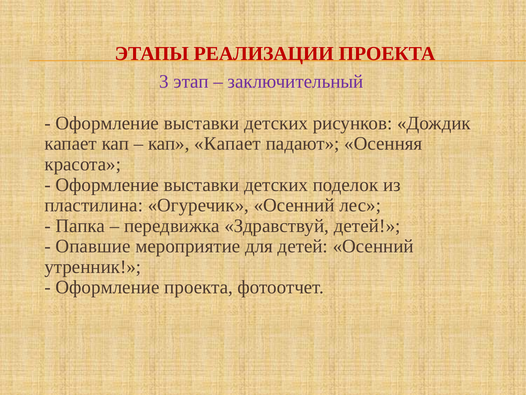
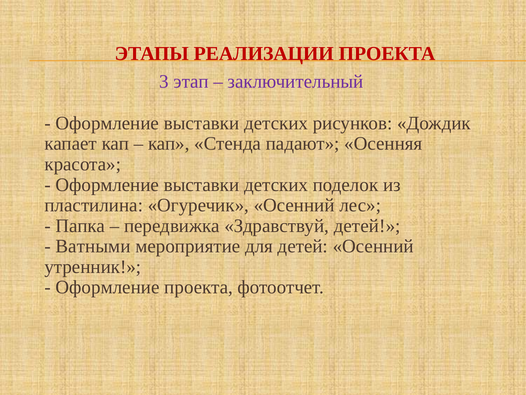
кап Капает: Капает -> Стенда (228, 143)
Опавшие: Опавшие -> Ватными (93, 246)
